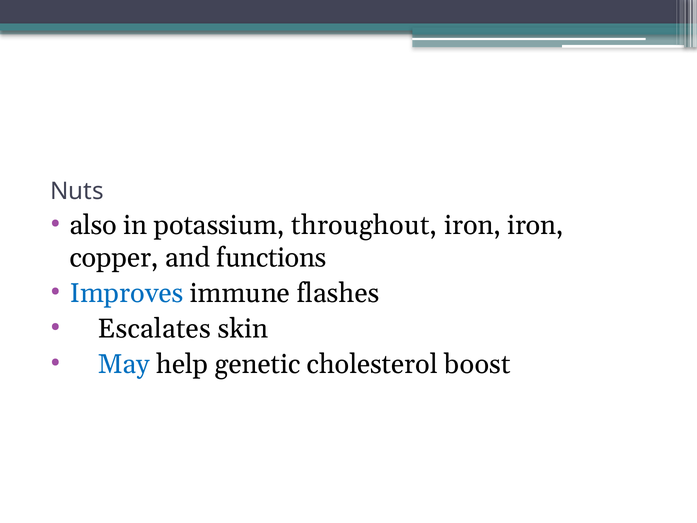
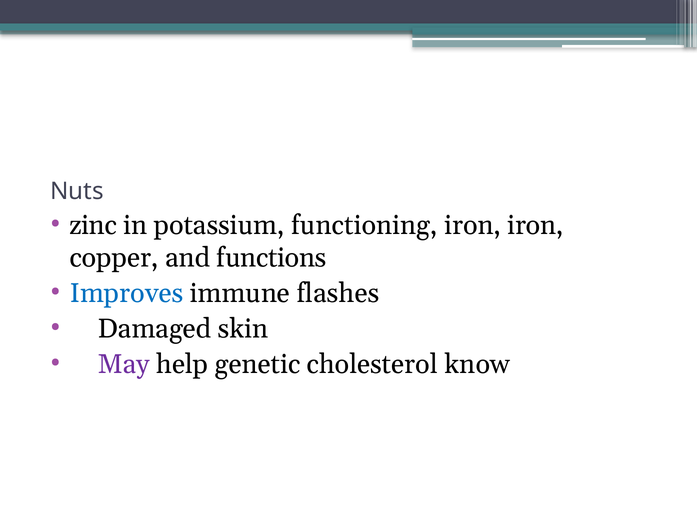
also: also -> zinc (93, 225)
throughout: throughout -> functioning (364, 225)
Escalates: Escalates -> Damaged (155, 328)
May colour: blue -> purple (124, 364)
boost: boost -> know (478, 364)
